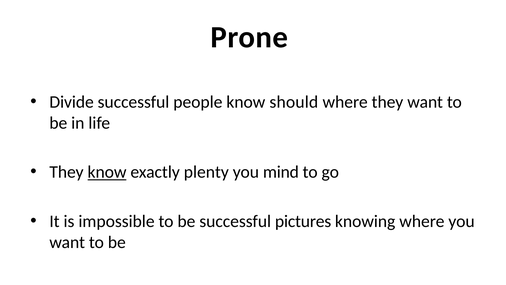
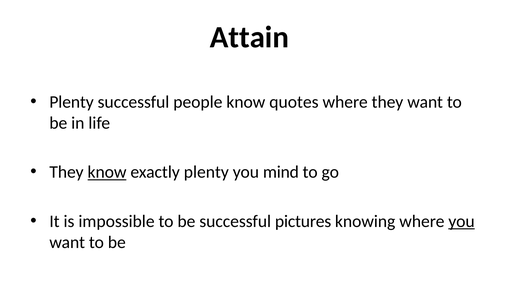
Prone: Prone -> Attain (249, 37)
Divide: Divide -> Plenty (72, 102)
should: should -> quotes (294, 102)
you underline: none -> present (462, 221)
